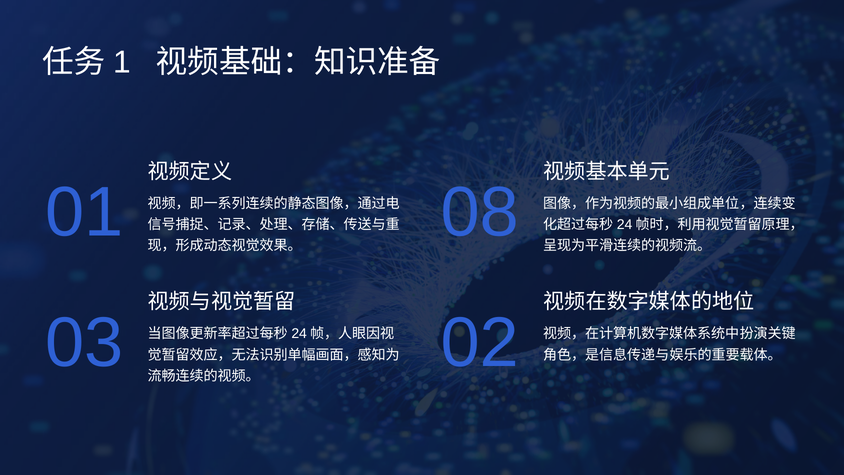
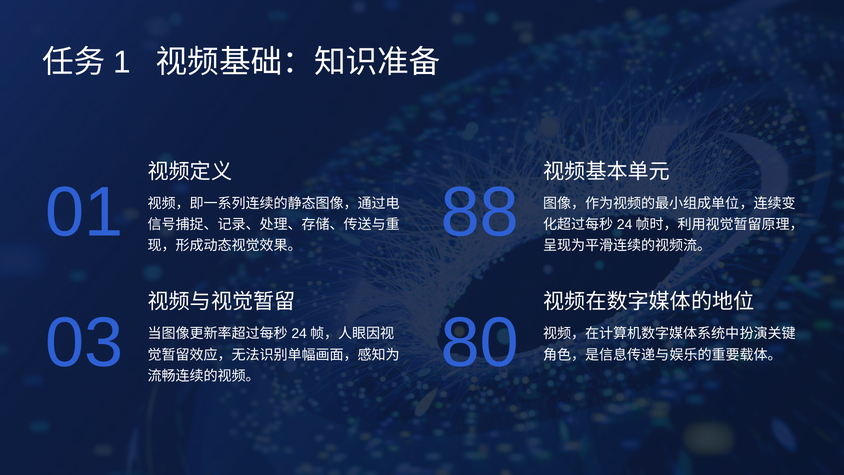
08: 08 -> 88 (480, 213)
02: 02 -> 80 (480, 343)
